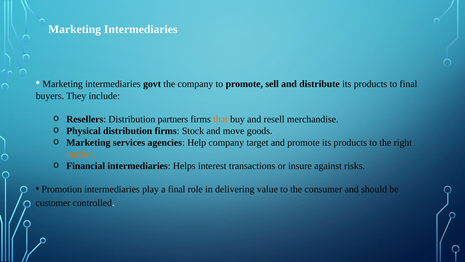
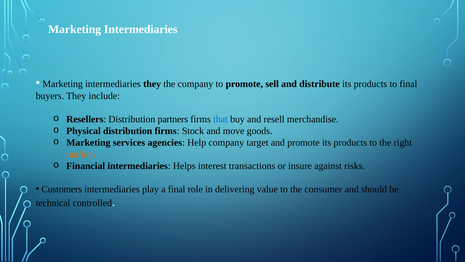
intermediaries govt: govt -> they (152, 84)
that colour: orange -> blue (221, 119)
Promotion: Promotion -> Customers (62, 189)
customer: customer -> technical (53, 203)
